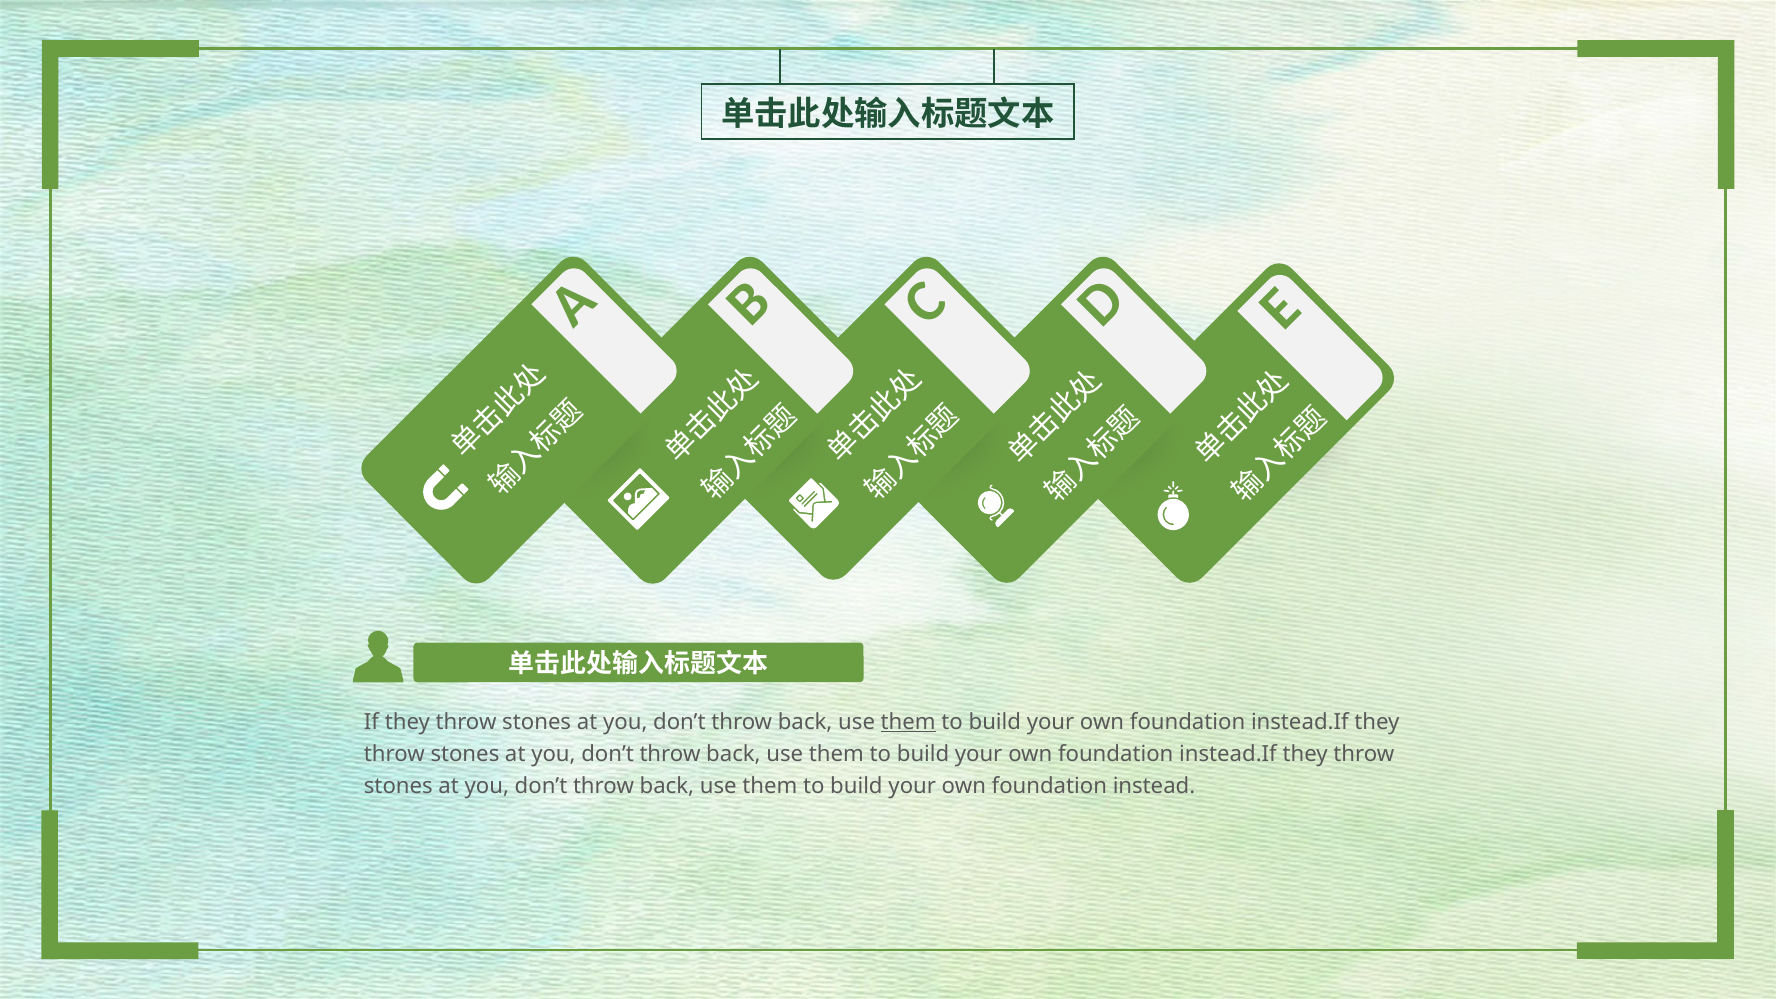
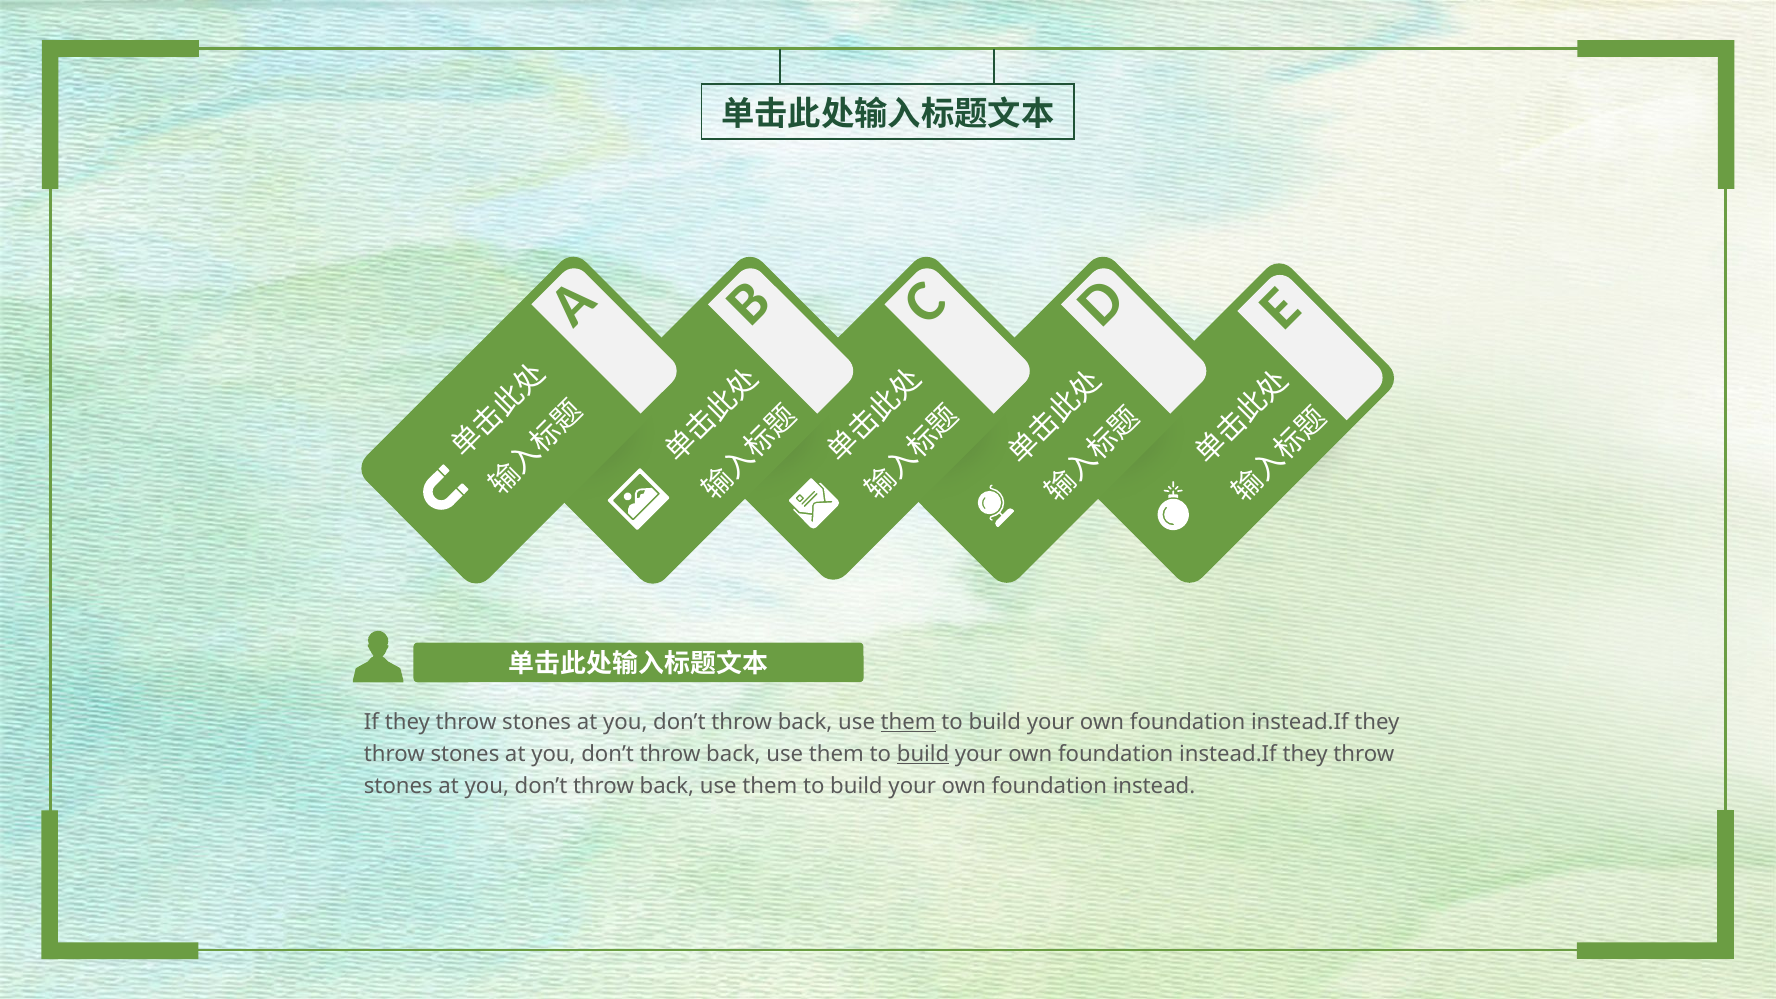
build underline: none -> present (923, 754)
